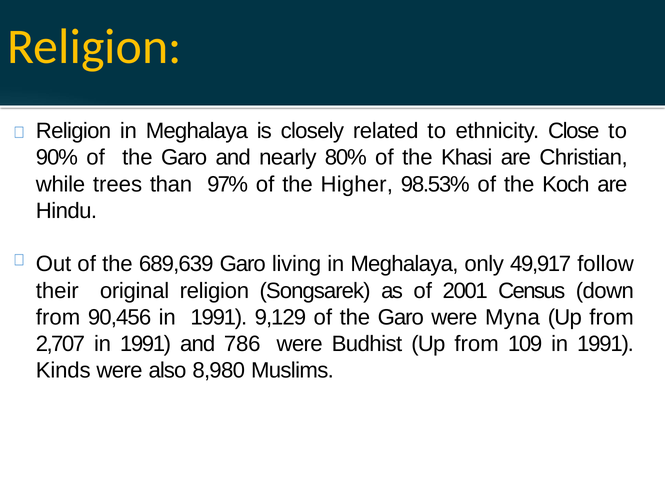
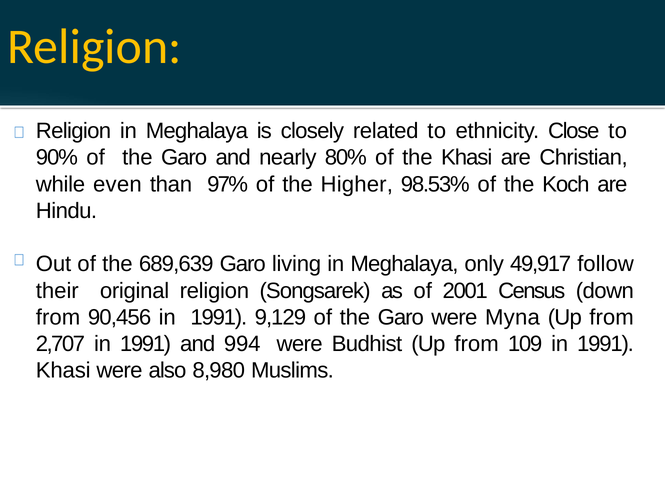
trees: trees -> even (117, 184)
786: 786 -> 994 (242, 344)
Kinds: Kinds -> Khasi (63, 370)
